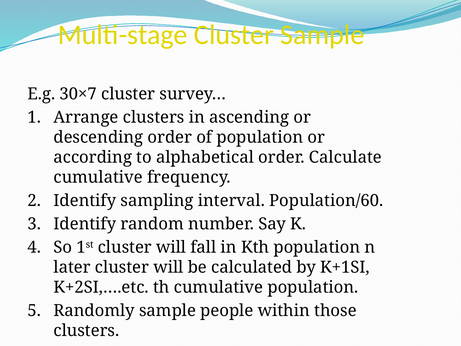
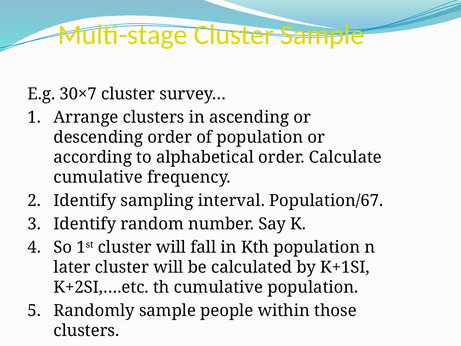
Population/60: Population/60 -> Population/67 (326, 201)
